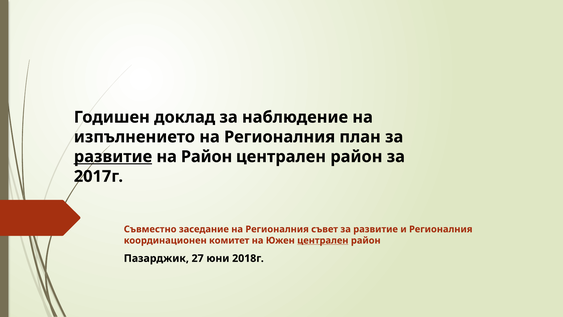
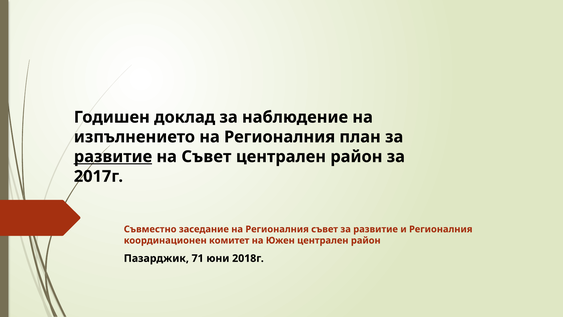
на Район: Район -> Съвет (206, 157)
централен underline: present -> none (323, 240)
27: 27 -> 71 (198, 258)
